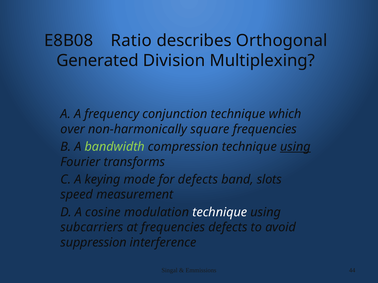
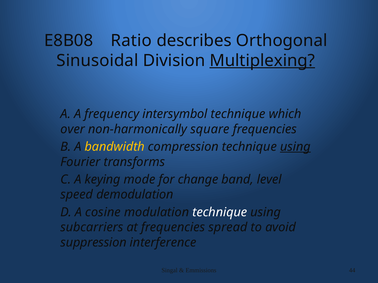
Generated: Generated -> Sinusoidal (97, 61)
Multiplexing underline: none -> present (262, 61)
conjunction: conjunction -> intersymbol (175, 114)
bandwidth colour: light green -> yellow (115, 147)
for defects: defects -> change (198, 180)
slots: slots -> level (269, 180)
measurement: measurement -> demodulation (135, 195)
frequencies defects: defects -> spread (228, 228)
